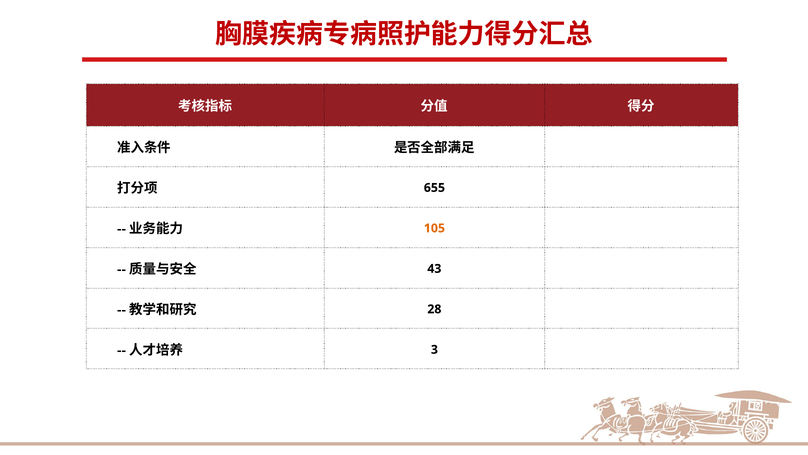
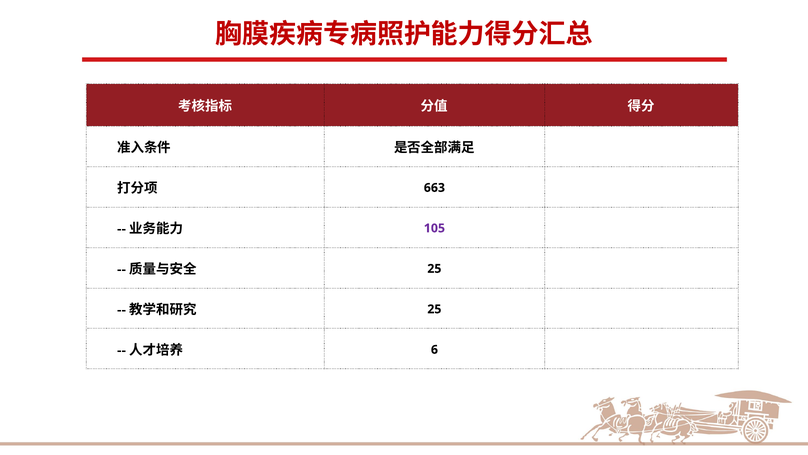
655: 655 -> 663 (434, 188)
105 colour: orange -> purple (434, 228)
43: 43 -> 25 (434, 268)
28: 28 -> 25 (434, 309)
3: 3 -> 6 (434, 349)
